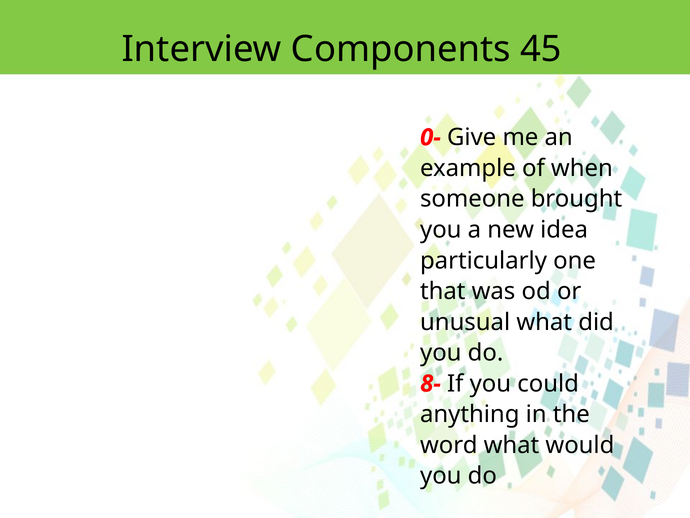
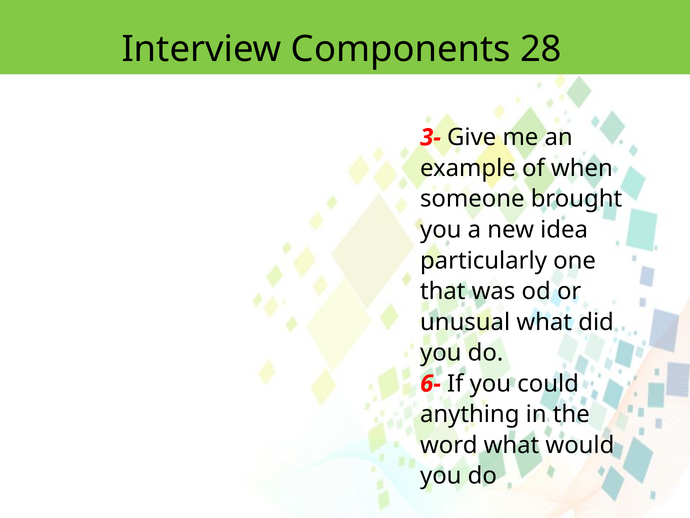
45: 45 -> 28 (541, 49)
0-: 0- -> 3- (431, 137)
8-: 8- -> 6- (431, 383)
